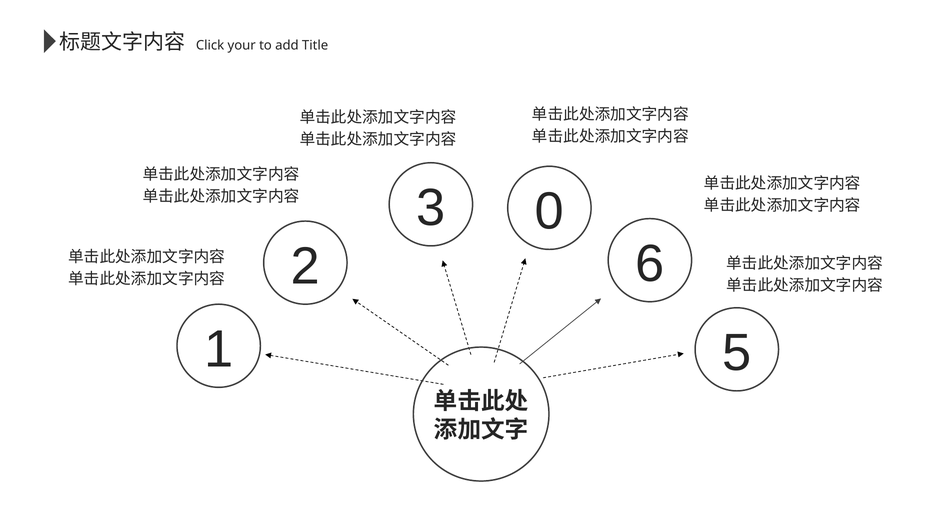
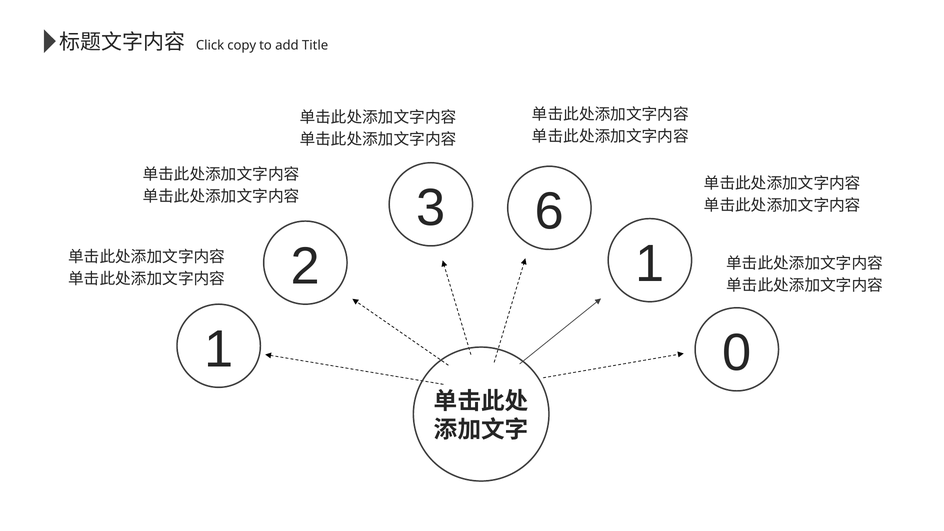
your: your -> copy (242, 46)
0: 0 -> 6 (549, 211)
2 6: 6 -> 1 (650, 264)
5: 5 -> 0 (737, 353)
